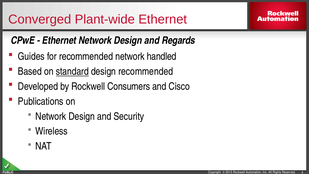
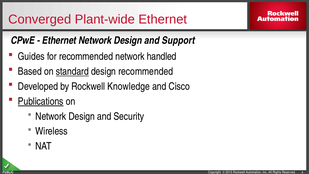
Regards: Regards -> Support (178, 40)
Consumers: Consumers -> Knowledge (129, 86)
Publications underline: none -> present (41, 101)
